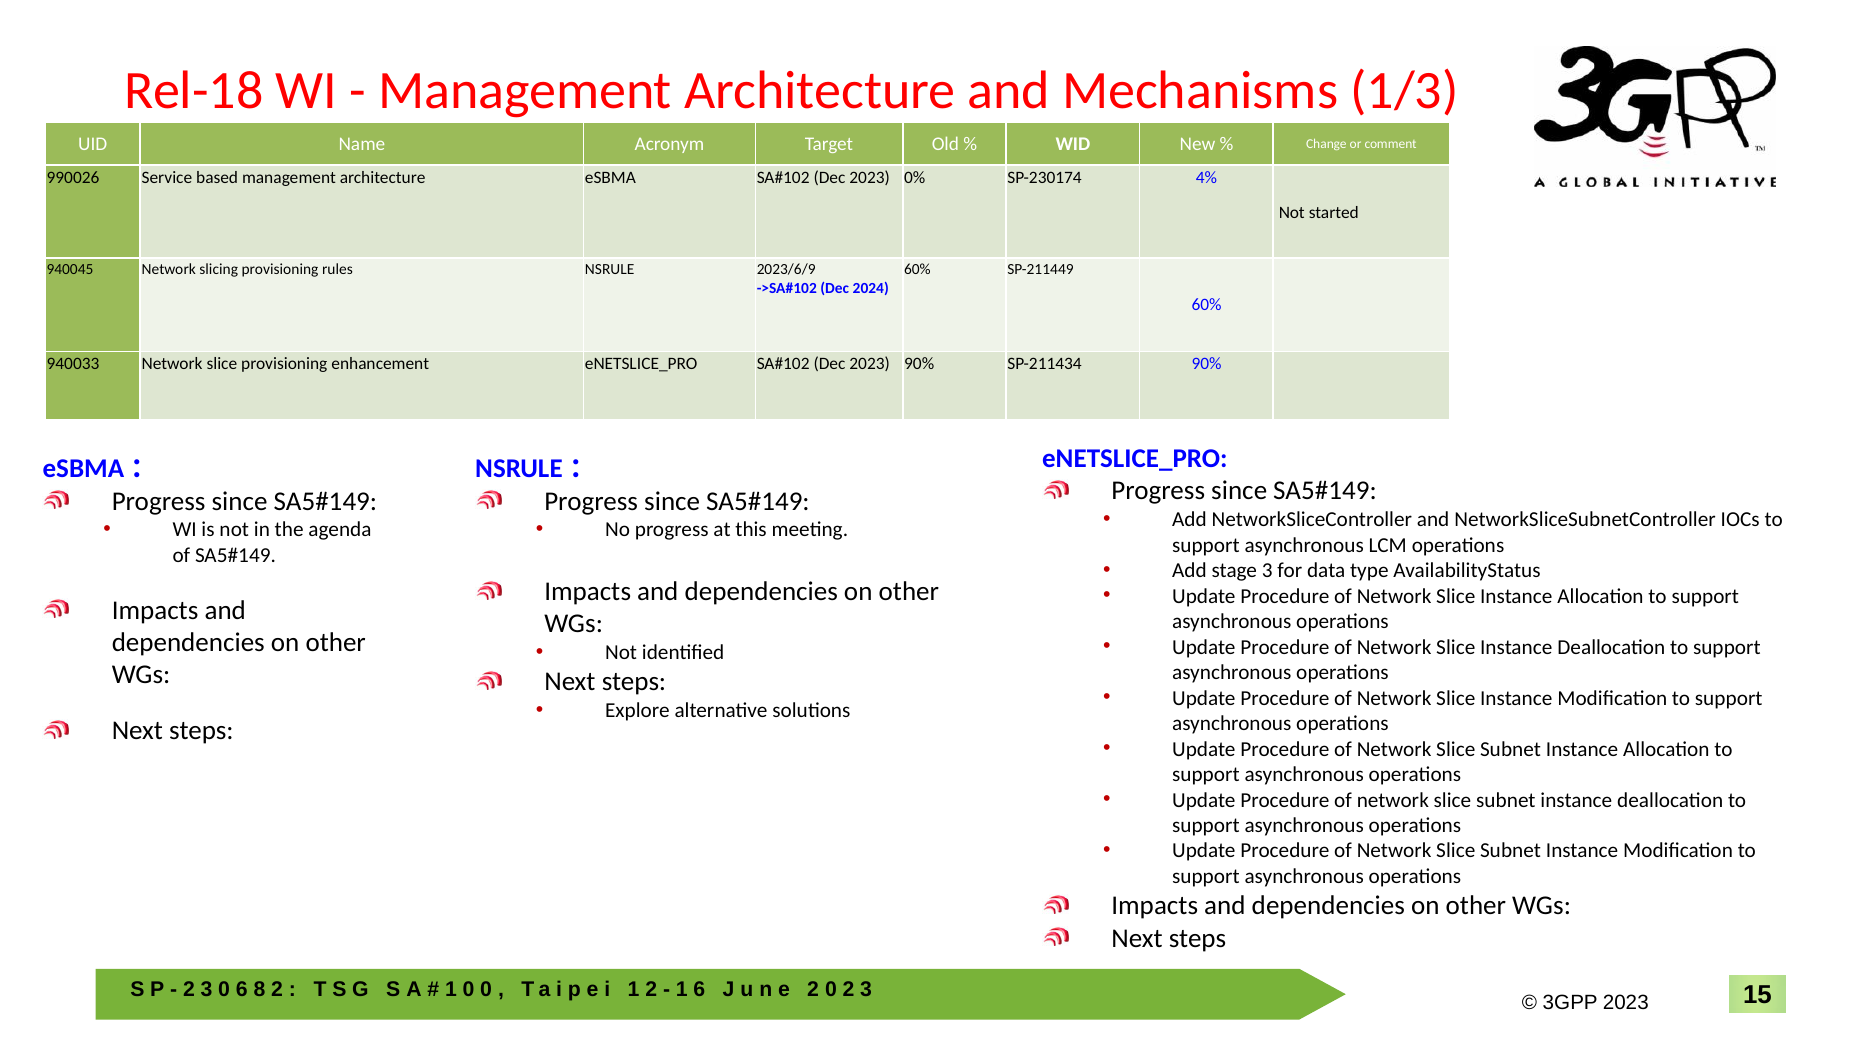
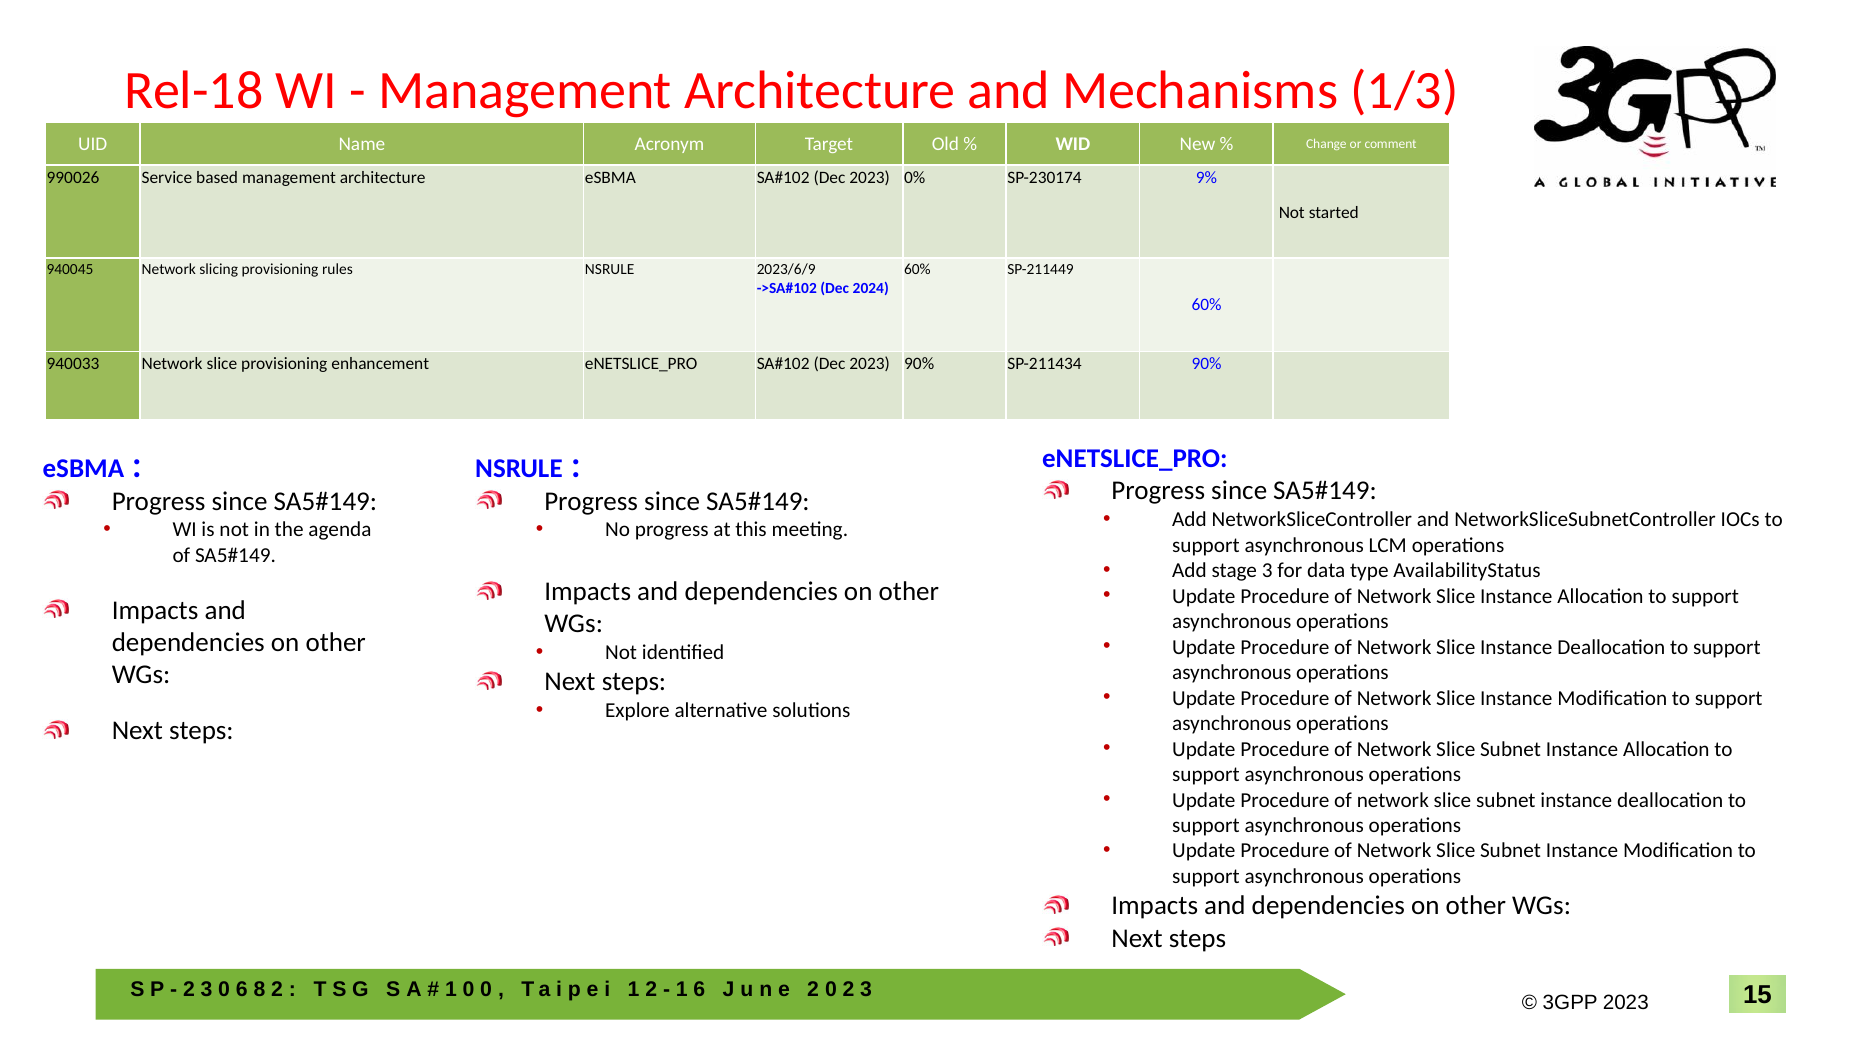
4%: 4% -> 9% (1207, 177)
